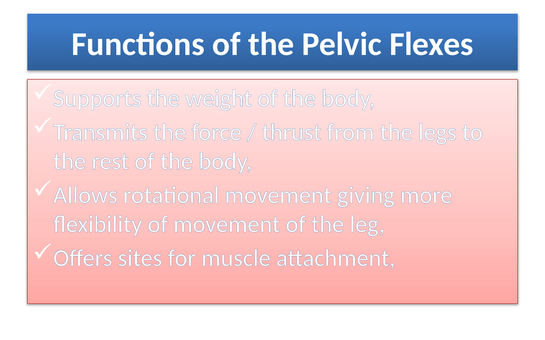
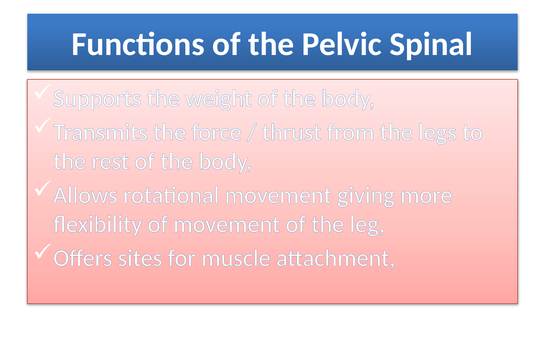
Flexes: Flexes -> Spinal (431, 44)
